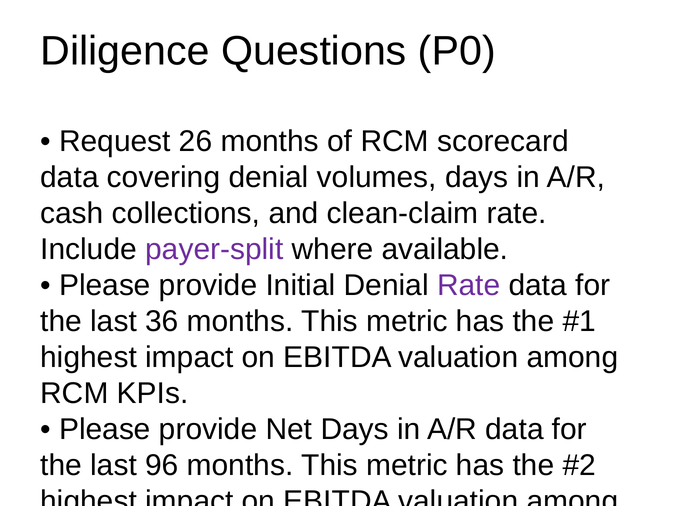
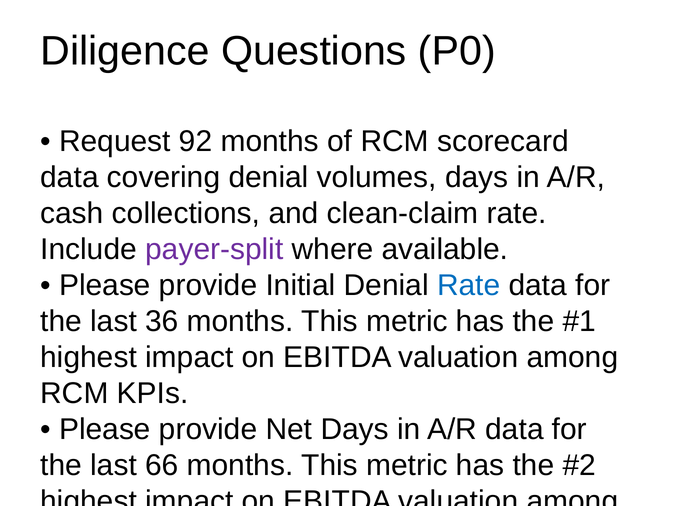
26: 26 -> 92 (196, 141)
Rate colour: purple -> blue (469, 285)
96: 96 -> 66 (162, 465)
